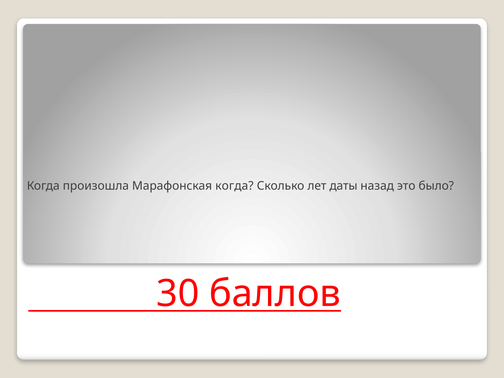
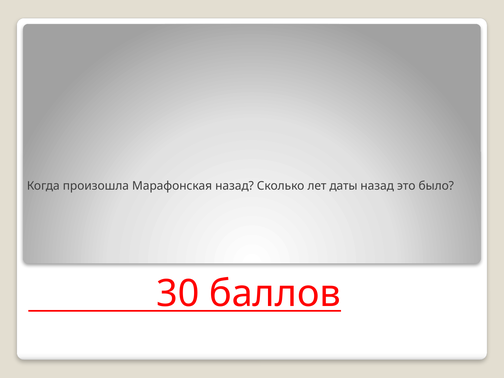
Марафонская когда: когда -> назад (234, 186)
